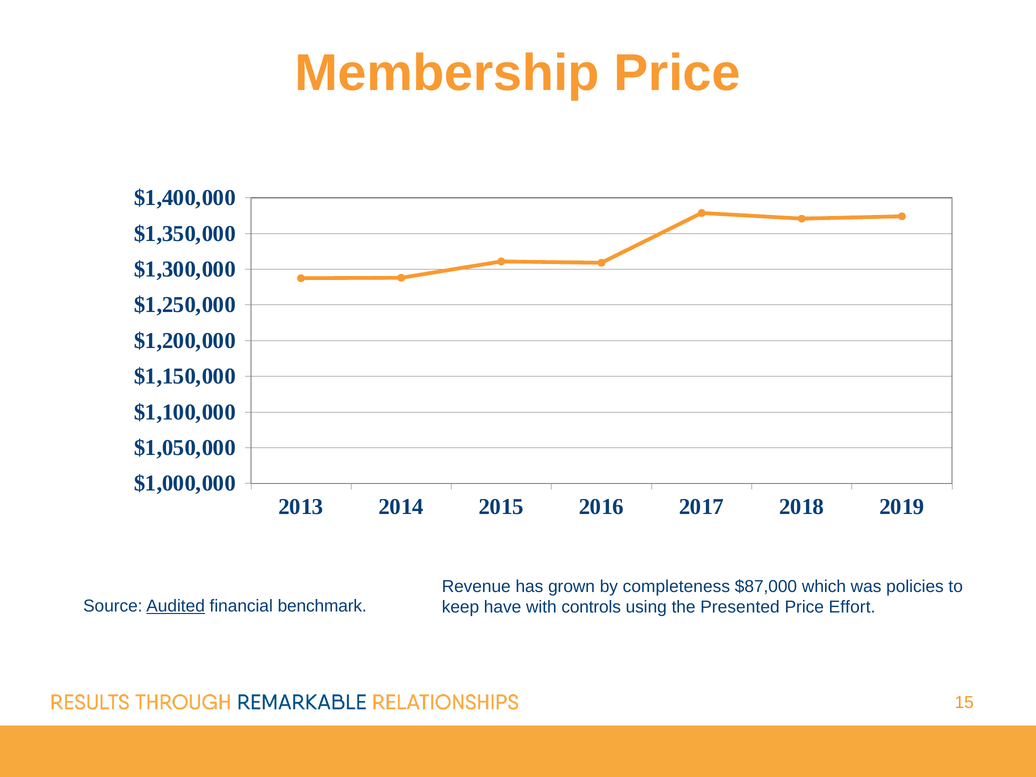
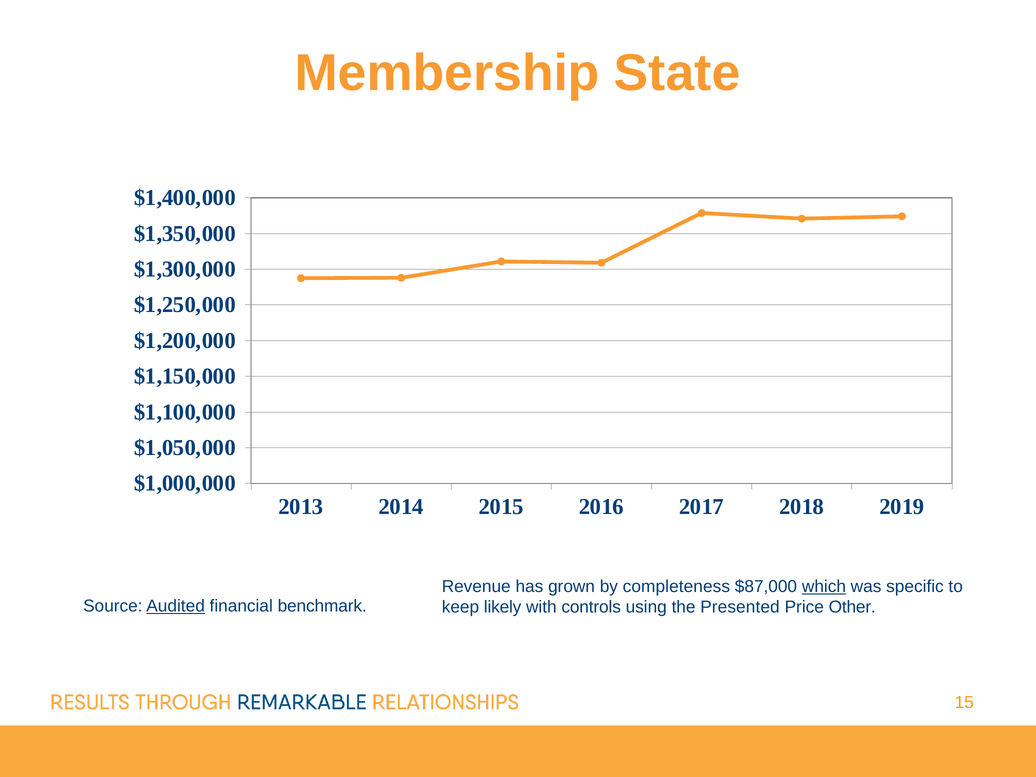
Membership Price: Price -> State (677, 73)
which underline: none -> present (824, 586)
policies: policies -> specific (915, 586)
have: have -> likely (503, 607)
Effort: Effort -> Other (852, 607)
